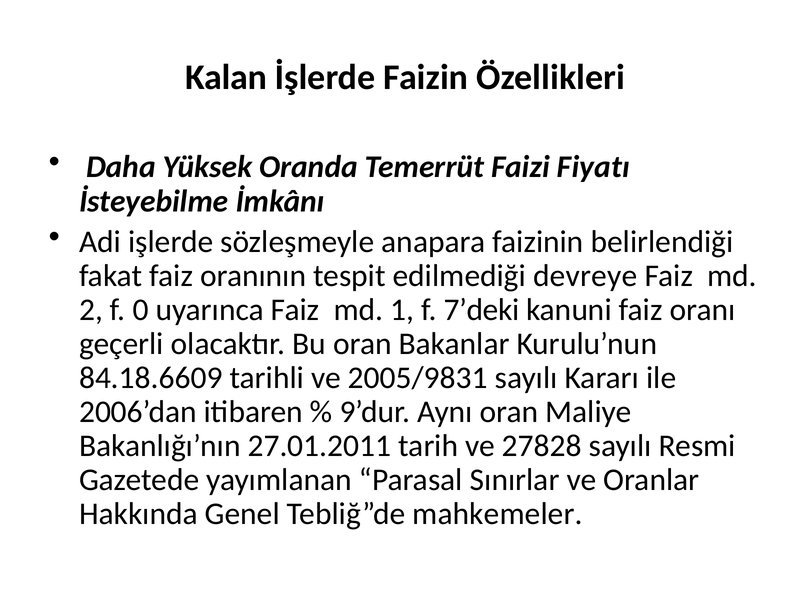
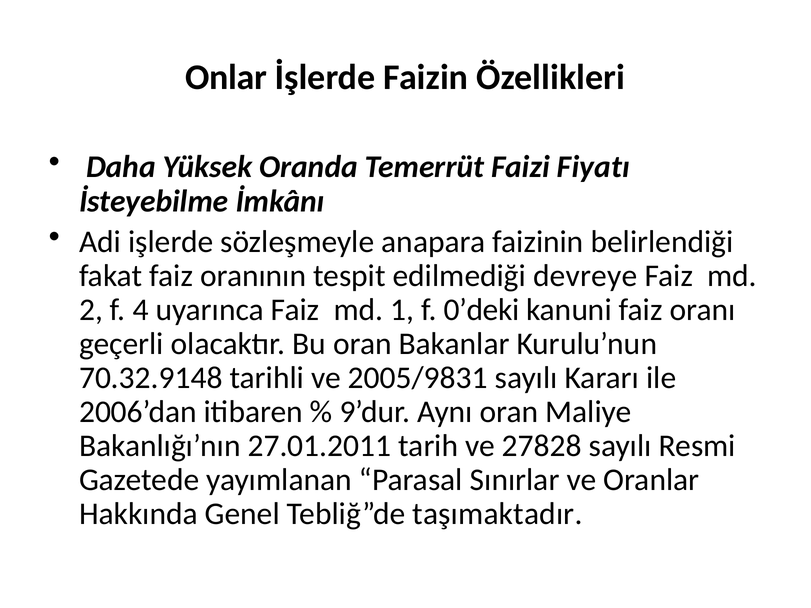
Kalan: Kalan -> Onlar (226, 78)
0: 0 -> 4 (141, 310)
7’deki: 7’deki -> 0’deki (482, 310)
84.18.6609: 84.18.6609 -> 70.32.9148 (151, 378)
mahkemeler: mahkemeler -> taşımaktadır (497, 514)
